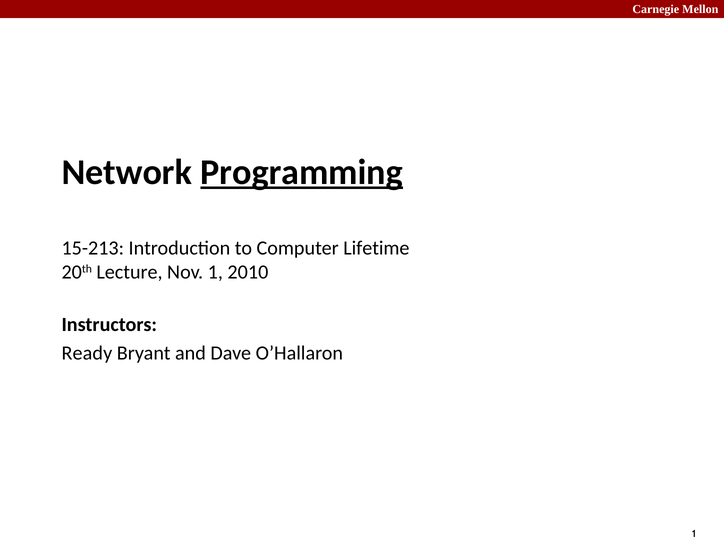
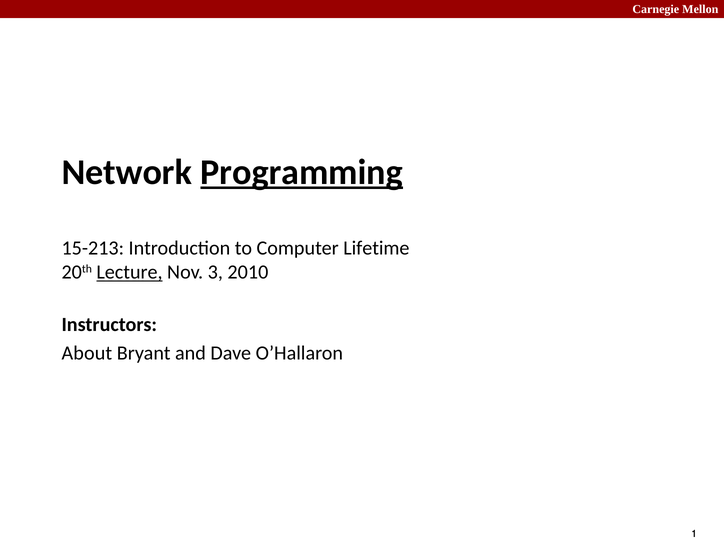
Lecture underline: none -> present (130, 272)
Nov 1: 1 -> 3 (215, 272)
Ready: Ready -> About (87, 353)
